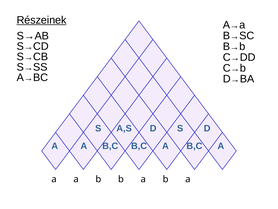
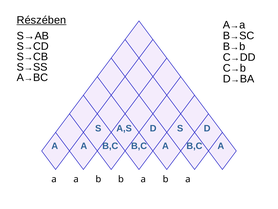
Részeinek: Részeinek -> Részében (41, 20)
